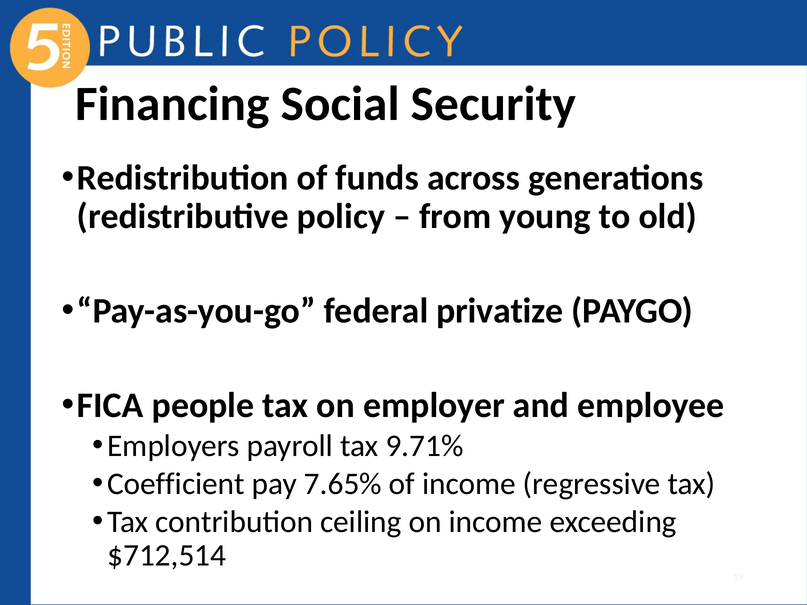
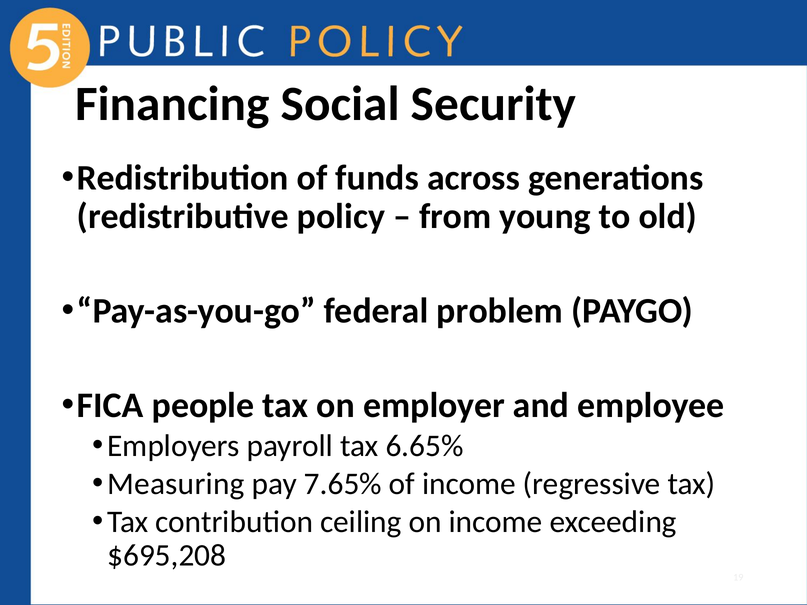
privatize: privatize -> problem (500, 311)
9.71%: 9.71% -> 6.65% (425, 446)
Coefficient: Coefficient -> Measuring (176, 484)
$712,514: $712,514 -> $695,208 (167, 556)
